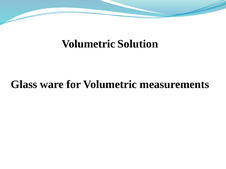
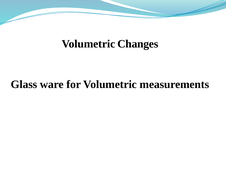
Solution: Solution -> Changes (138, 44)
